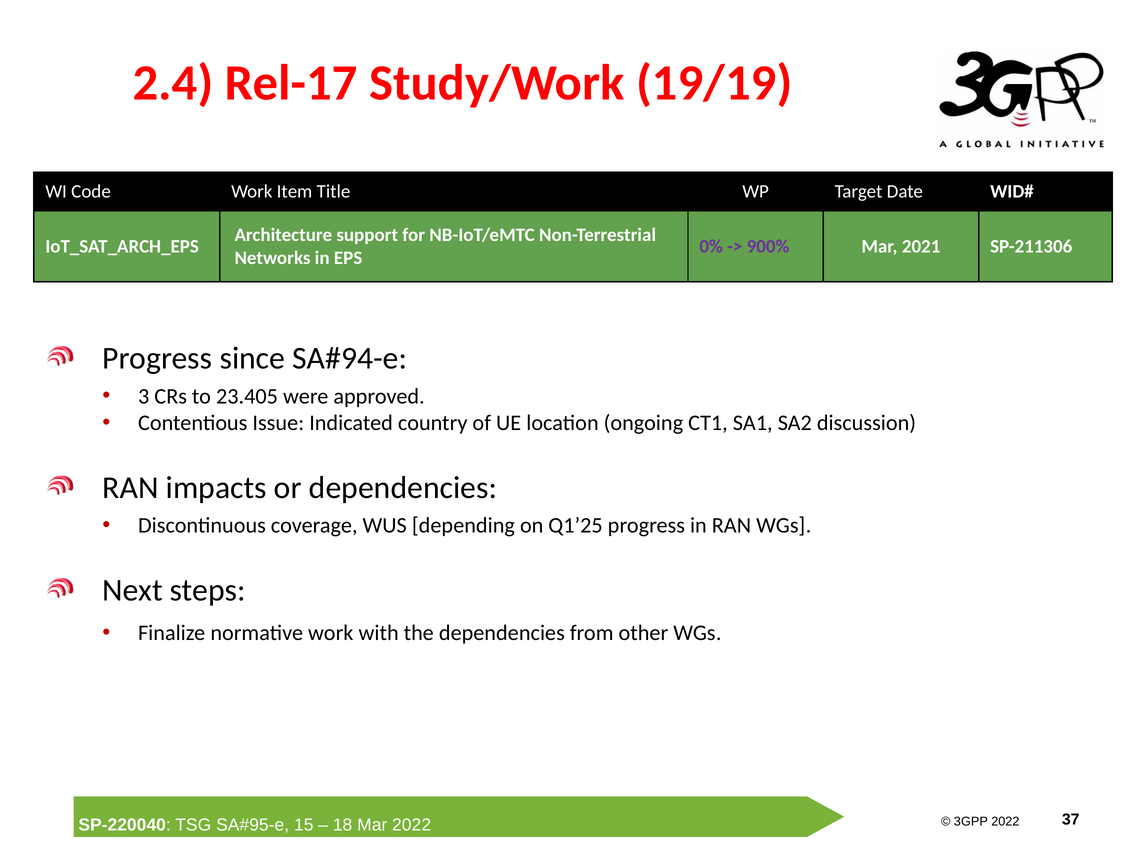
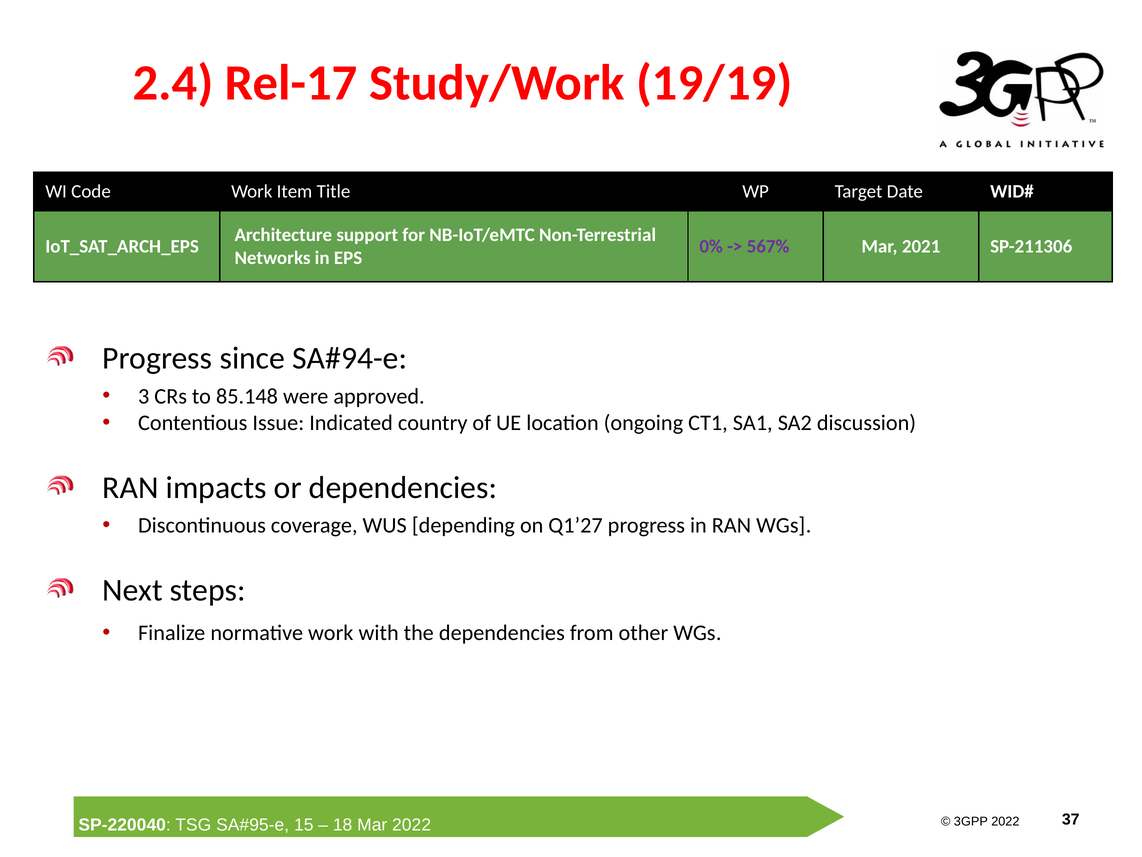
900%: 900% -> 567% (768, 246)
23.405: 23.405 -> 85.148 (247, 396)
Q1’25: Q1’25 -> Q1’27 (576, 525)
